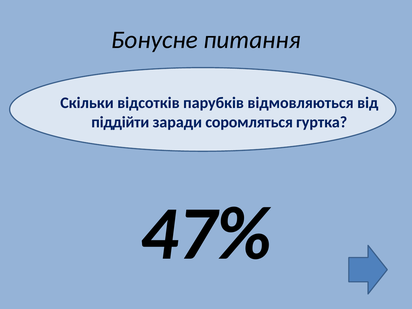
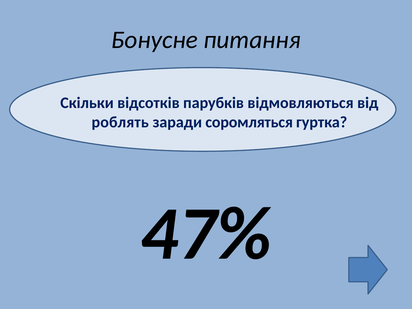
піддійти: піддійти -> роблять (120, 122)
